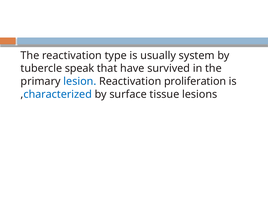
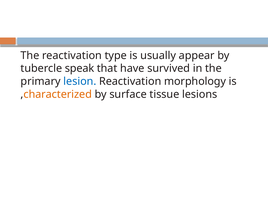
system: system -> appear (197, 55)
proliferation: proliferation -> morphology (195, 81)
characterized colour: blue -> orange (58, 94)
